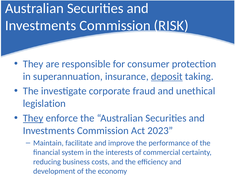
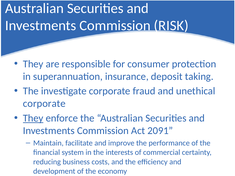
deposit underline: present -> none (167, 77)
legislation: legislation -> corporate (44, 104)
2023: 2023 -> 2091 (160, 131)
